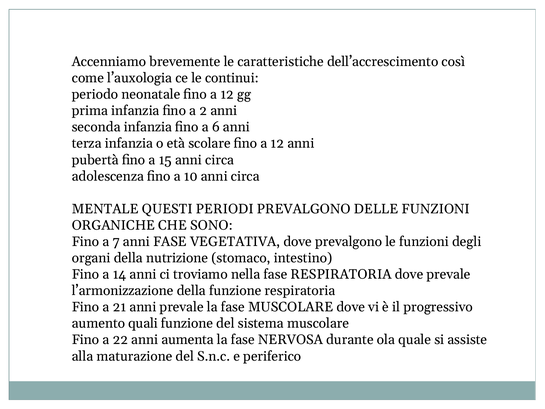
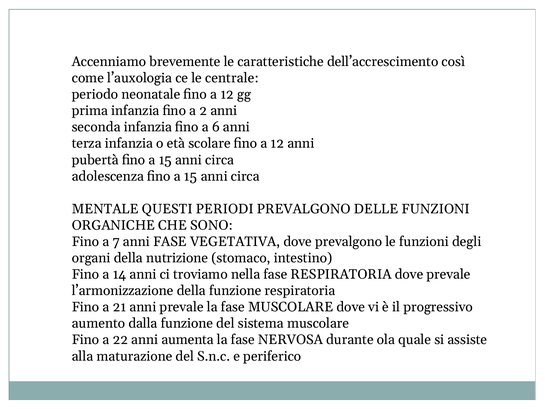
continui: continui -> centrale (232, 78)
adolescenza fino a 10: 10 -> 15 (191, 176)
quali: quali -> dalla (143, 323)
